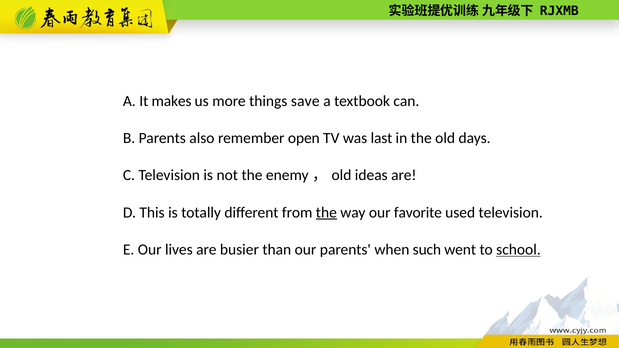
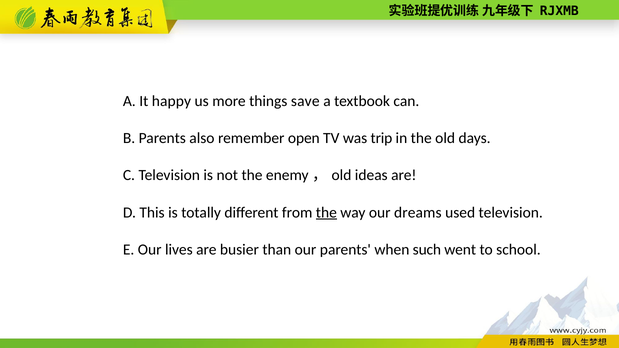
makes: makes -> happy (171, 101)
last: last -> trip (381, 138)
favorite: favorite -> dreams (418, 213)
school underline: present -> none (518, 250)
